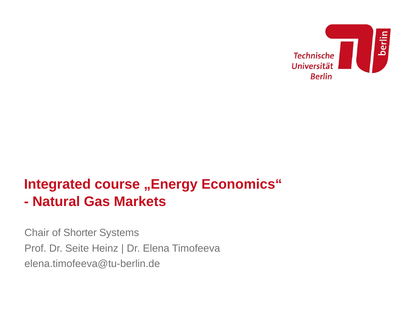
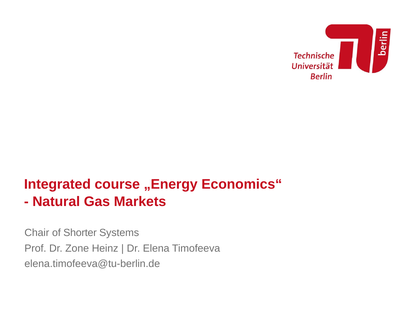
Seite: Seite -> Zone (77, 248)
